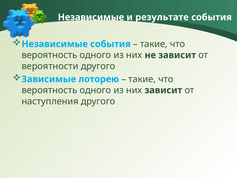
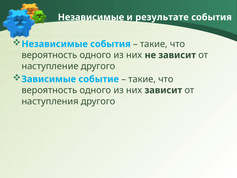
вероятности: вероятности -> наступление (50, 66)
лоторею: лоторею -> событие (99, 79)
